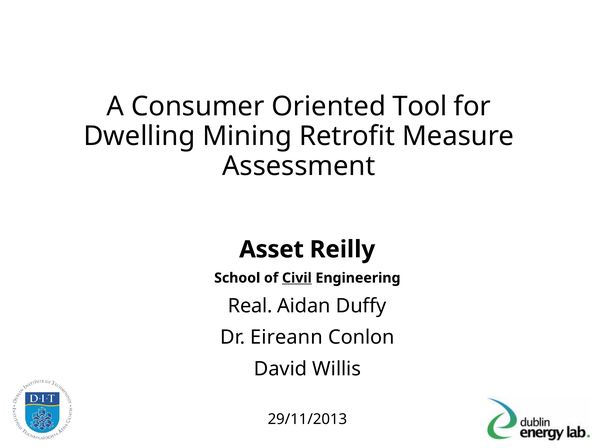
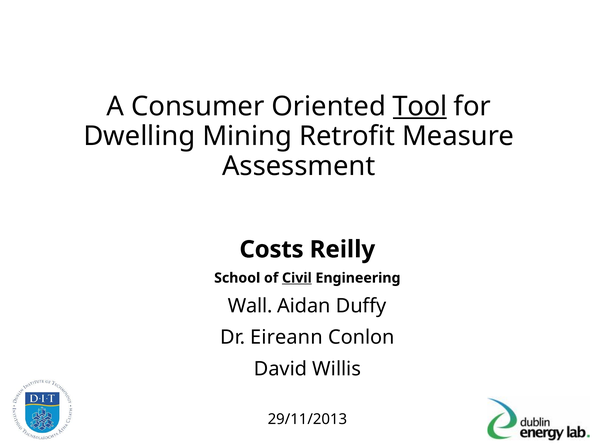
Tool underline: none -> present (420, 106)
Asset: Asset -> Costs (272, 250)
Real: Real -> Wall (250, 306)
